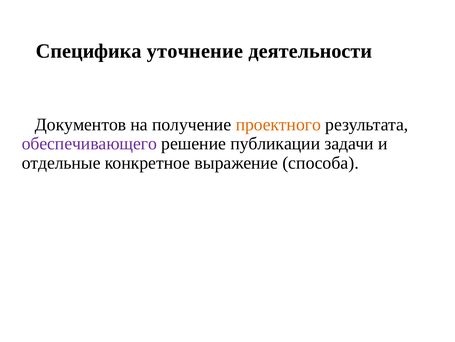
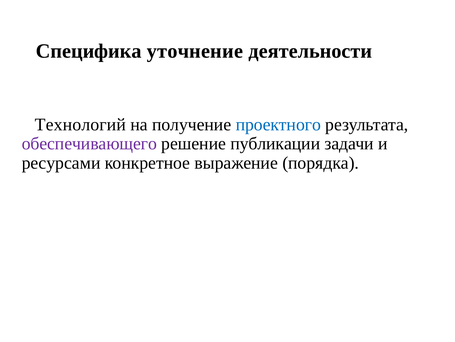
Документов: Документов -> Технологий (80, 124)
проектного colour: orange -> blue (278, 124)
отдельные: отдельные -> ресурсами (61, 163)
способа: способа -> порядка (321, 163)
